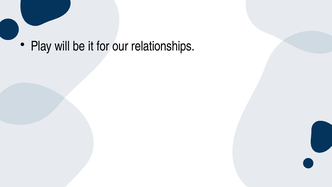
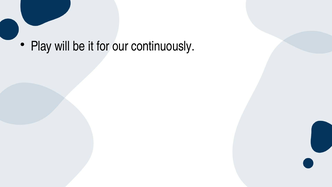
relationships: relationships -> continuously (163, 46)
